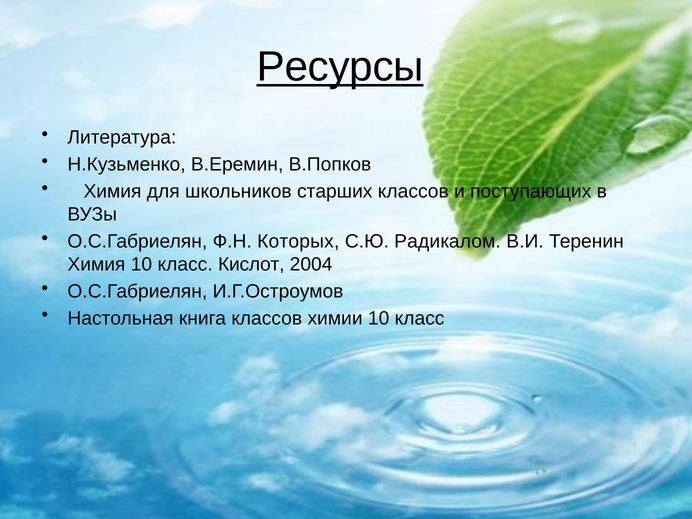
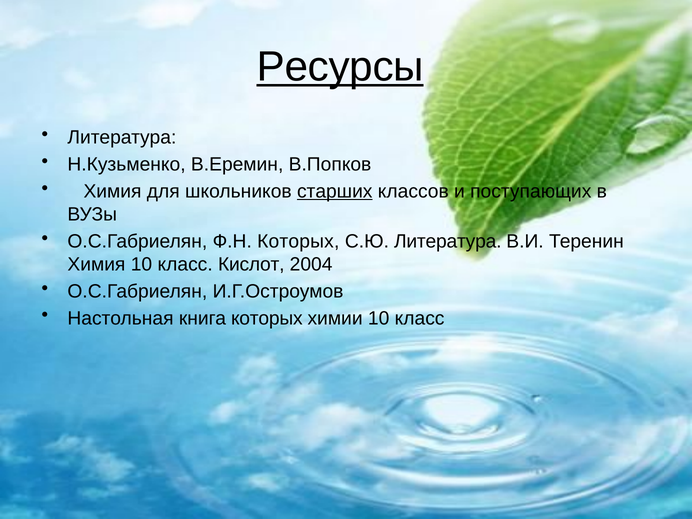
старших underline: none -> present (335, 191)
С.Ю Радикалом: Радикалом -> Литература (448, 241)
книга классов: классов -> которых (267, 318)
